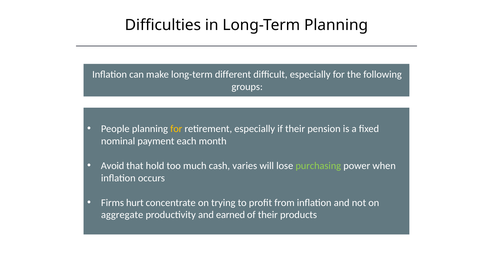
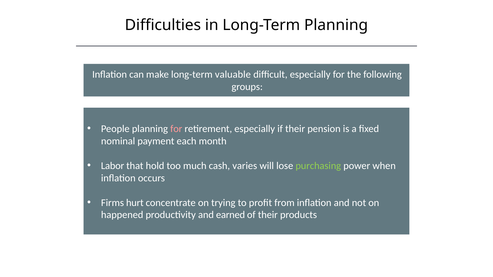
different: different -> valuable (233, 75)
for colour: yellow -> pink (176, 129)
Avoid: Avoid -> Labor (113, 166)
aggregate: aggregate -> happened (122, 215)
